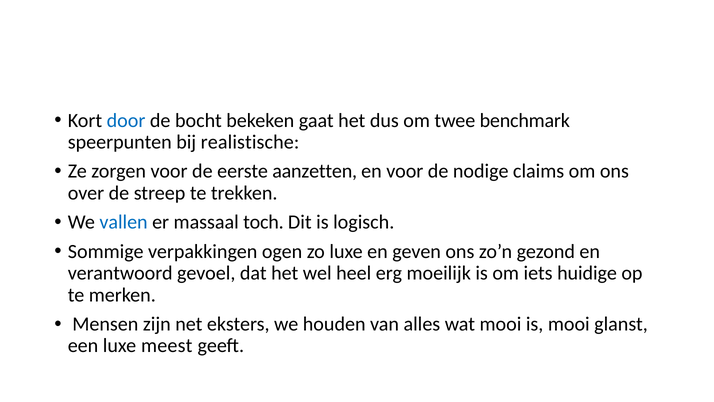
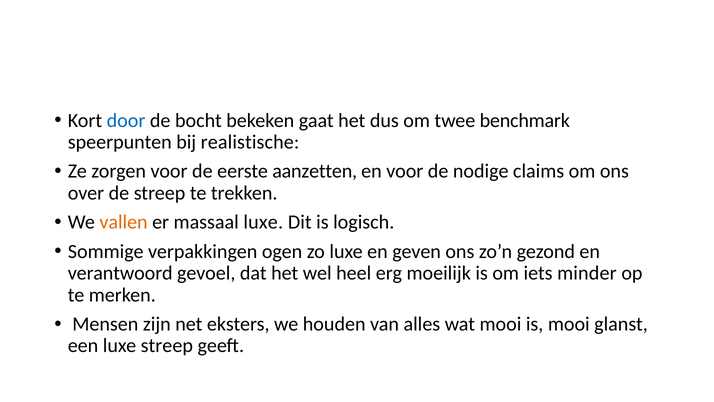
vallen colour: blue -> orange (124, 222)
massaal toch: toch -> luxe (263, 222)
huidige: huidige -> minder (587, 273)
luxe meest: meest -> streep (167, 346)
